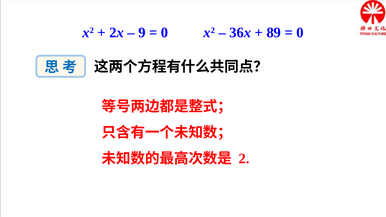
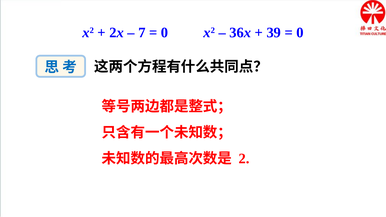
9: 9 -> 7 (142, 33)
89: 89 -> 39 (274, 33)
